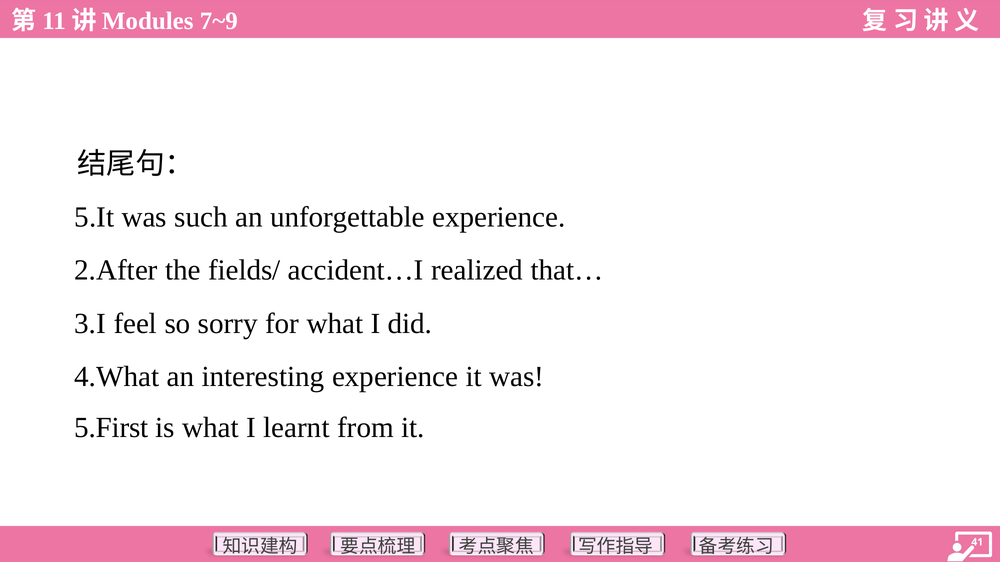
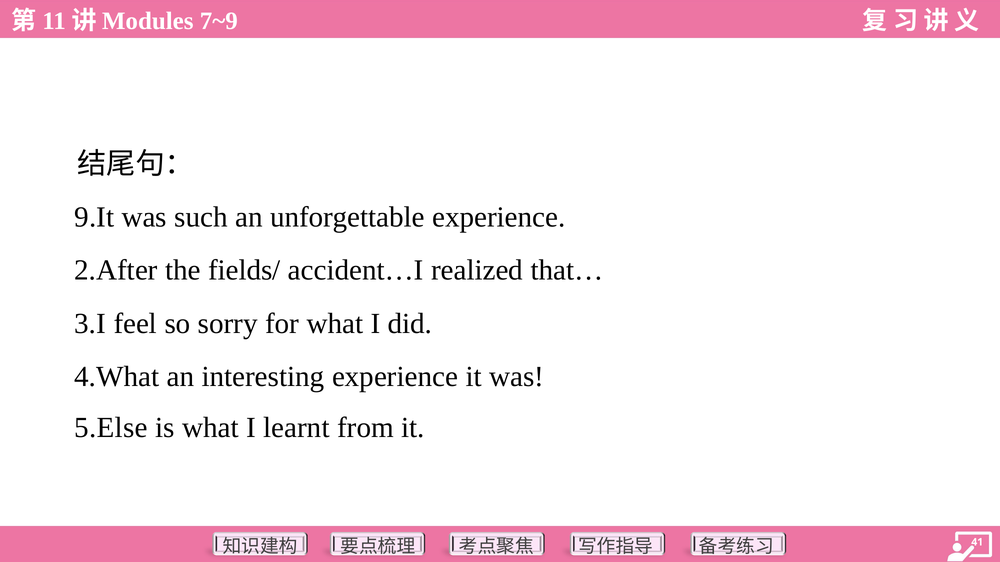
5.It: 5.It -> 9.It (94, 217)
5.First: 5.First -> 5.Else (111, 428)
